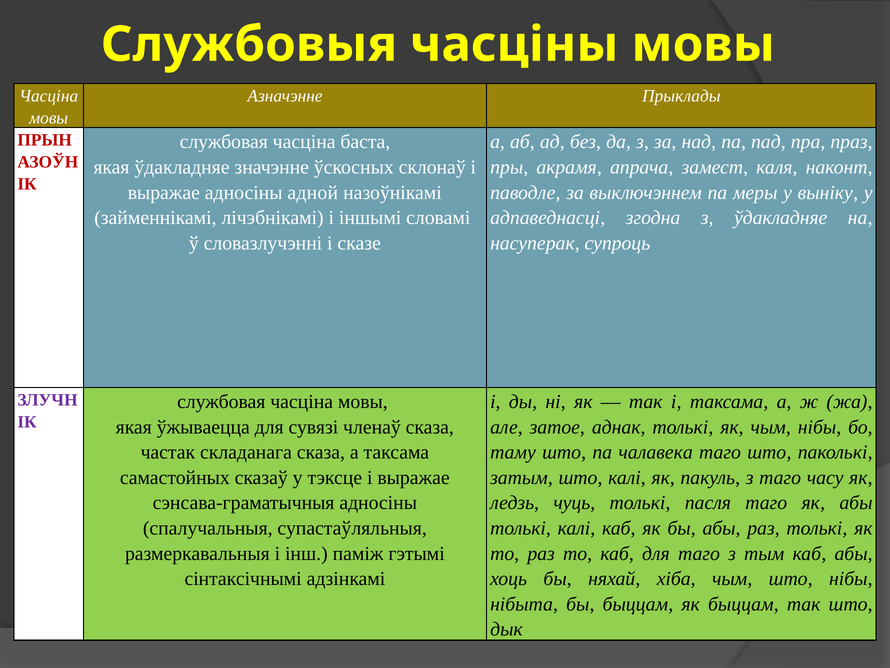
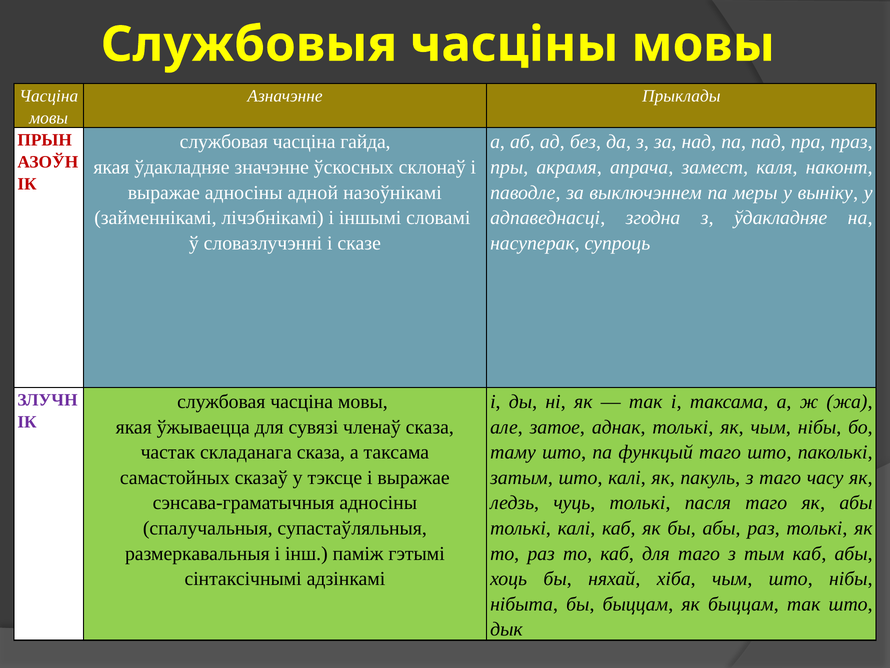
баста: баста -> гайда (365, 142)
чалавека: чалавека -> функцый (656, 452)
